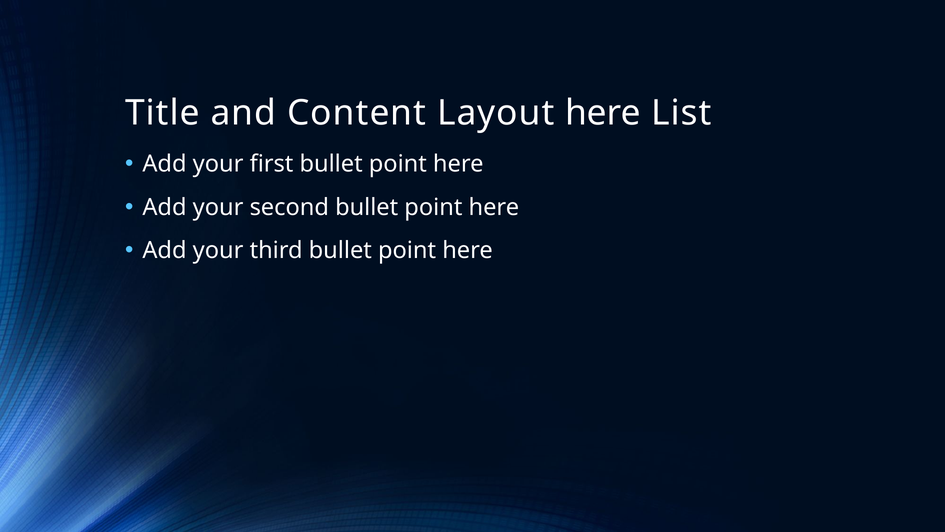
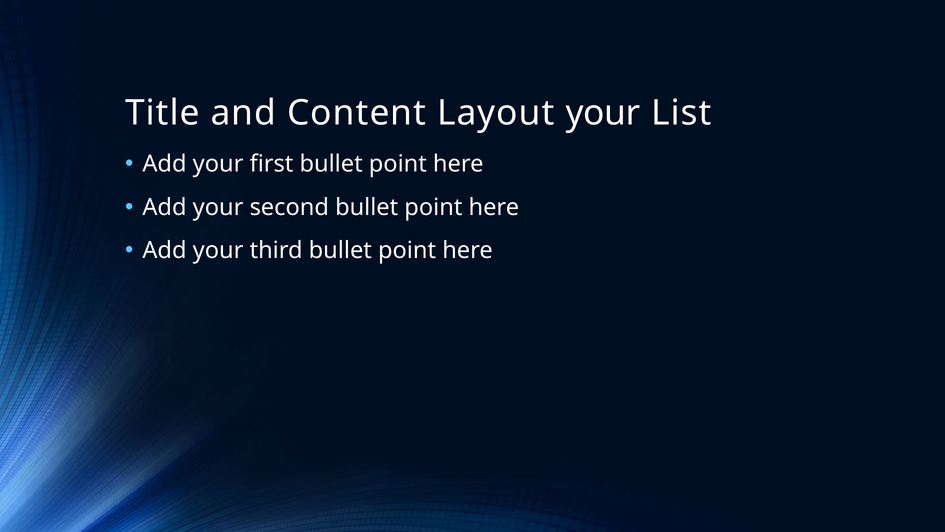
Layout here: here -> your (603, 113)
